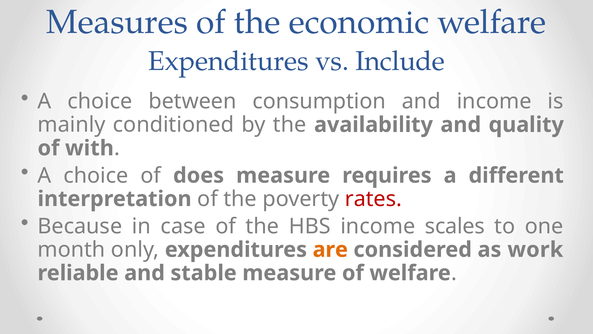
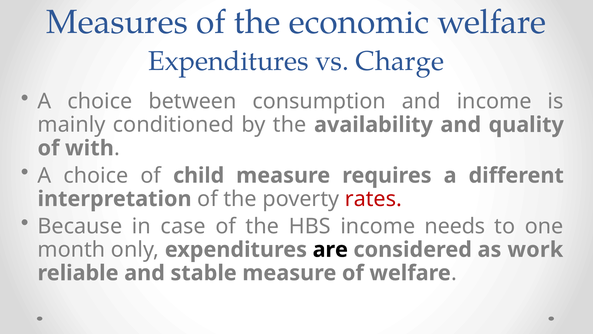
Include: Include -> Charge (400, 61)
does: does -> child (199, 175)
scales: scales -> needs (455, 226)
are colour: orange -> black (330, 249)
